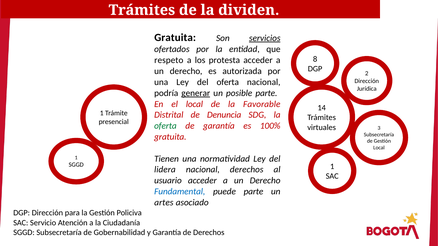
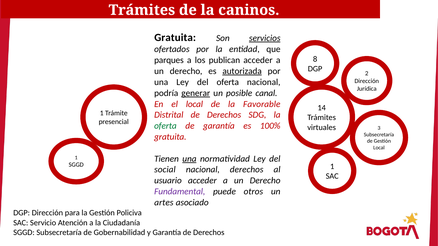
dividen: dividen -> caninos (249, 10)
respeto: respeto -> parques (169, 60)
protesta: protesta -> publican (224, 60)
autorizada underline: none -> present (242, 71)
posible parte: parte -> canal (266, 93)
Distrital de Denuncia: Denuncia -> Derechos (224, 115)
una underline: none -> present (189, 159)
lidera: lidera -> social (165, 170)
Fundamental colour: blue -> purple (180, 192)
puede parte: parte -> otros (253, 192)
